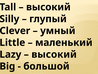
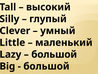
высокий: высокий -> большой (54, 54)
